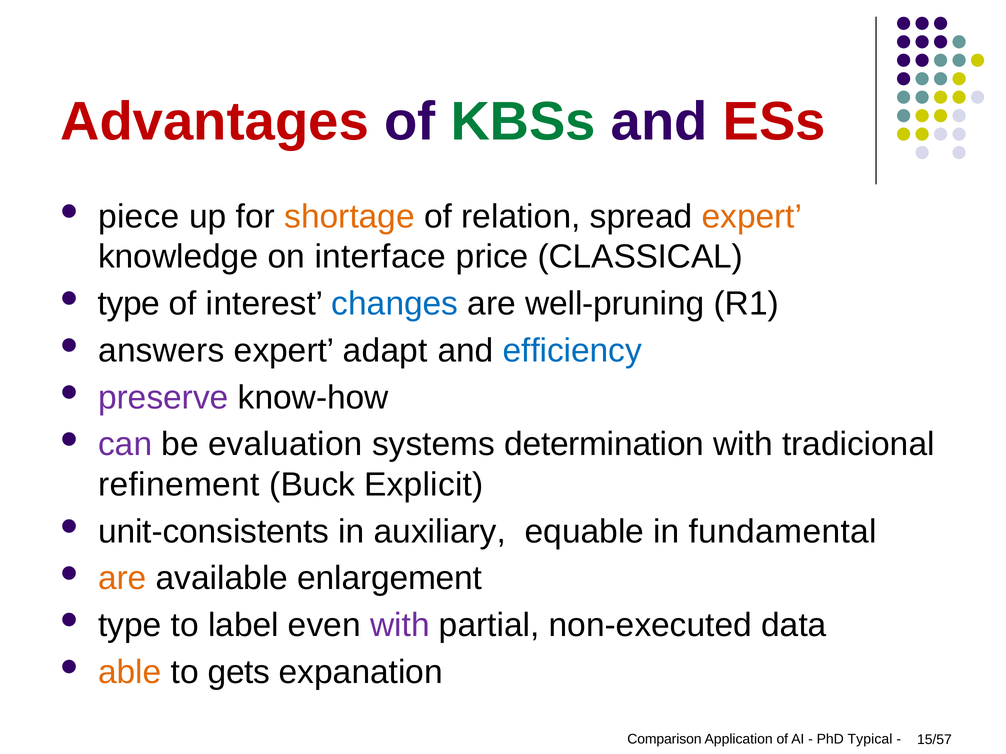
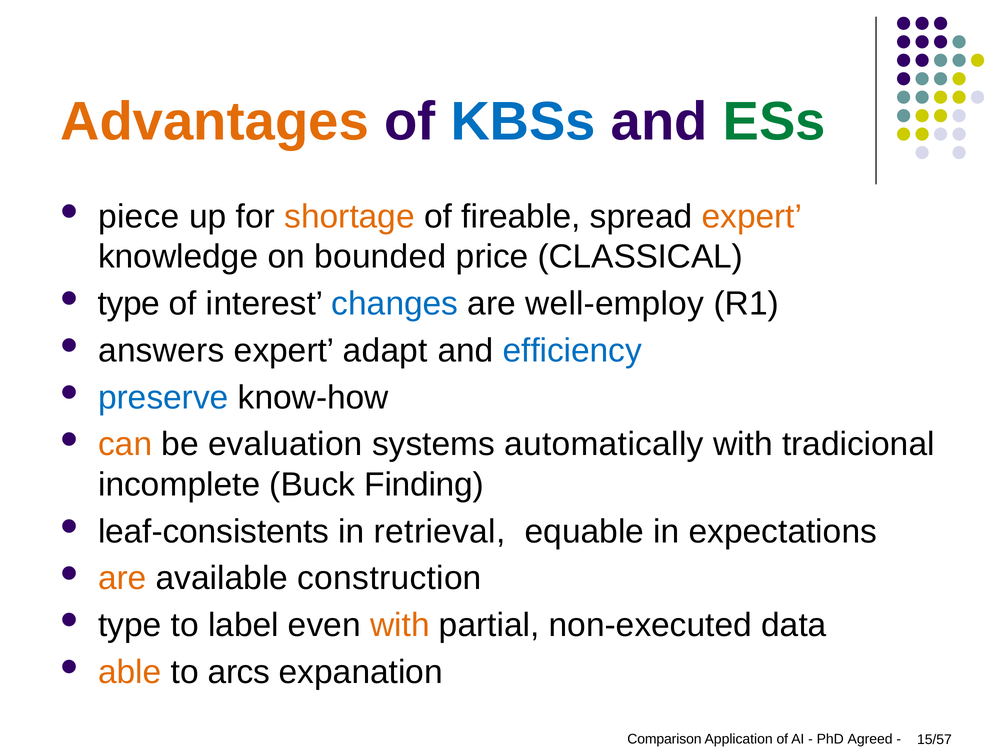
Advantages colour: red -> orange (215, 122)
KBSs colour: green -> blue (523, 122)
ESs colour: red -> green (774, 122)
relation: relation -> fireable (521, 217)
interface: interface -> bounded (380, 257)
well-pruning: well-pruning -> well-employ (615, 304)
preserve colour: purple -> blue (163, 398)
can colour: purple -> orange (125, 445)
determination: determination -> automatically (604, 445)
refinement: refinement -> incomplete (179, 485)
Explicit: Explicit -> Finding (424, 485)
unit-consistents: unit-consistents -> leaf-consistents (214, 532)
auxiliary: auxiliary -> retrieval (440, 532)
fundamental: fundamental -> expectations (783, 532)
enlargement: enlargement -> construction (390, 579)
with colour: purple -> orange (400, 626)
gets: gets -> arcs (239, 673)
Typical: Typical -> Agreed (870, 739)
